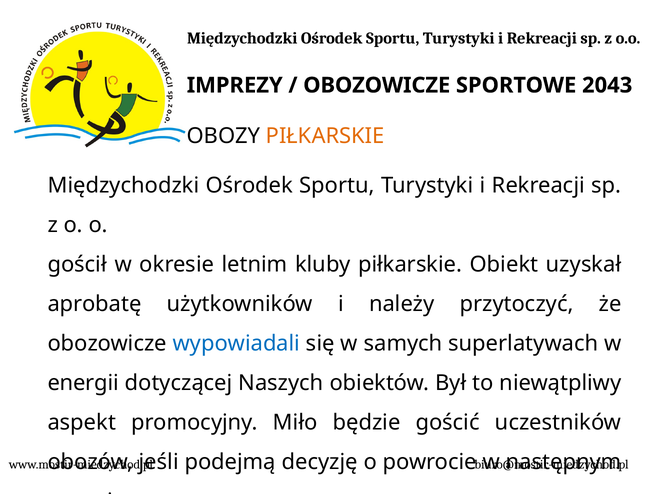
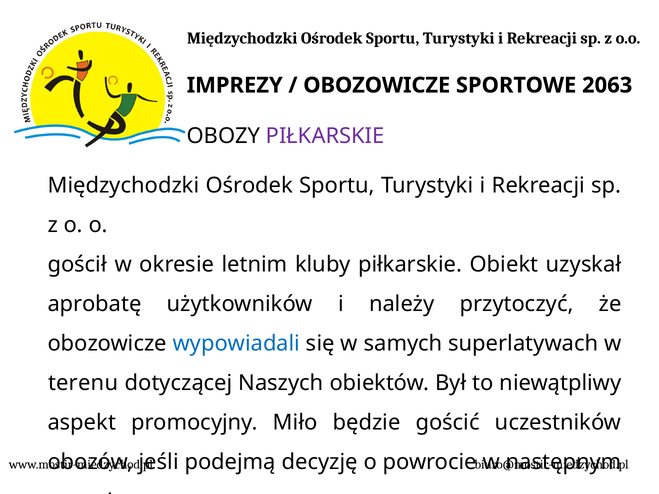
2043: 2043 -> 2063 (607, 85)
PIŁKARSKIE colour: orange -> purple (325, 136)
energii: energii -> terenu (83, 383)
